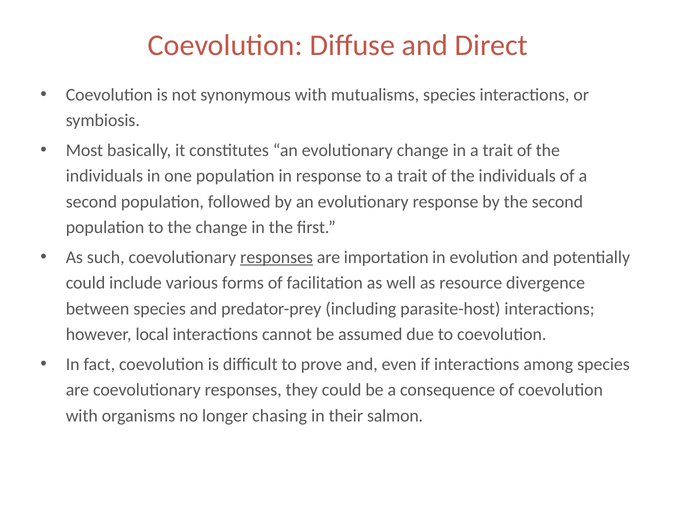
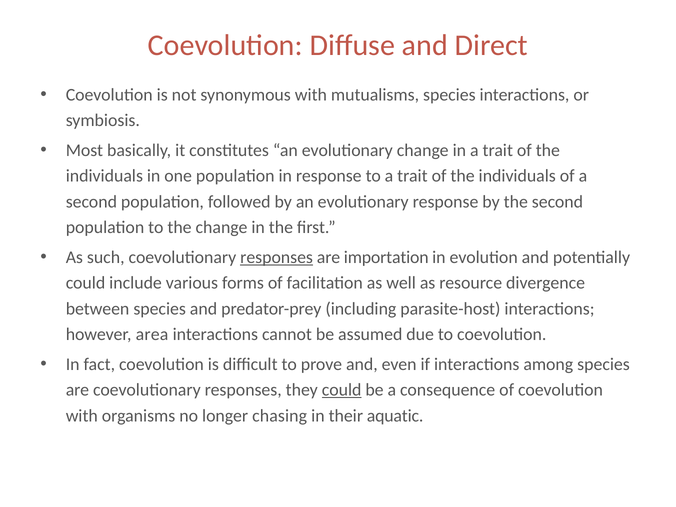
local: local -> area (152, 334)
could underline: none -> present (342, 390)
salmon: salmon -> aquatic (395, 416)
